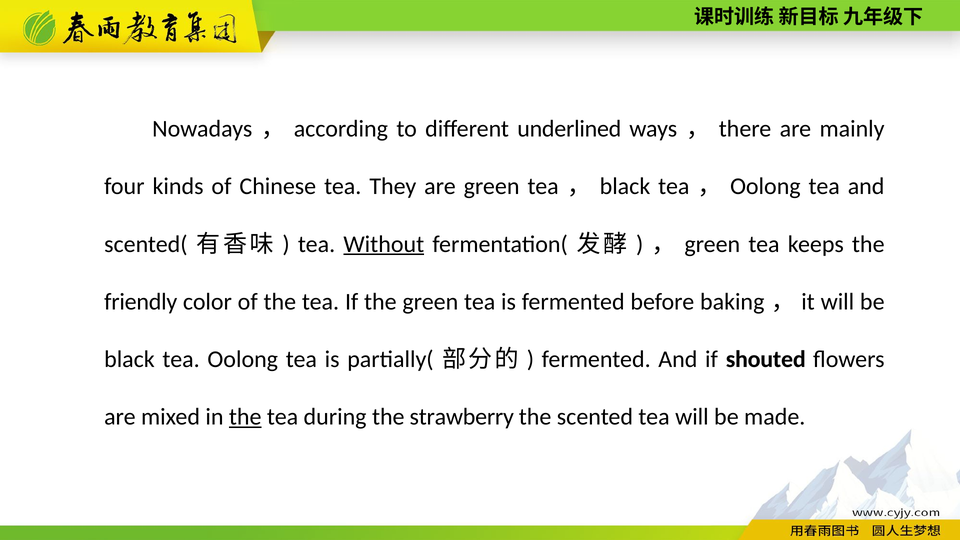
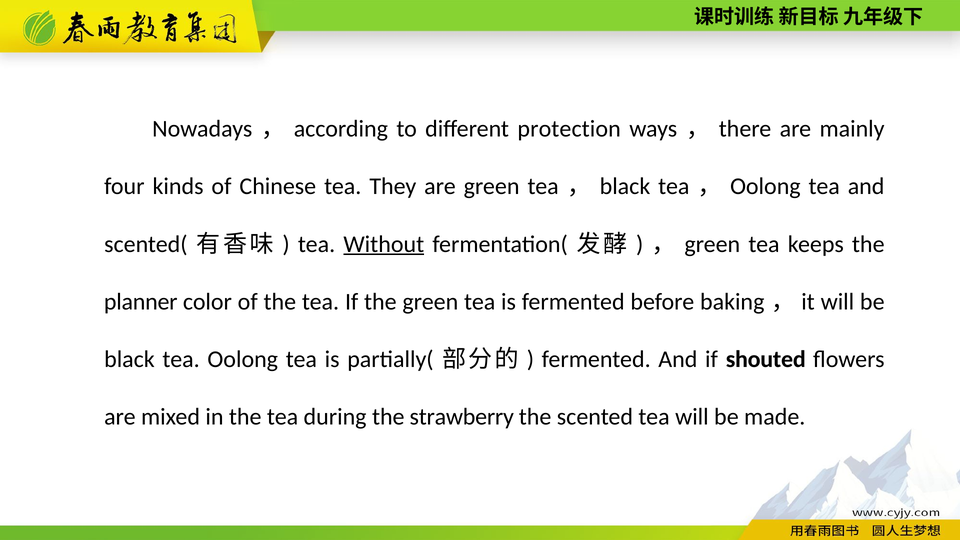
underlined: underlined -> protection (569, 129)
friendly: friendly -> planner (141, 302)
the underline: present -> none (245, 417)
